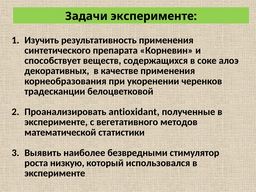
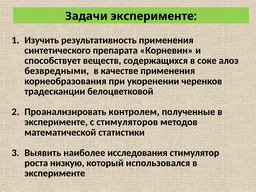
декоративных: декоративных -> безвредными (57, 71)
antioxidant: antioxidant -> контролем (134, 112)
вегетативного: вегетативного -> стимуляторов (127, 122)
безвредными: безвредными -> исследования (137, 153)
